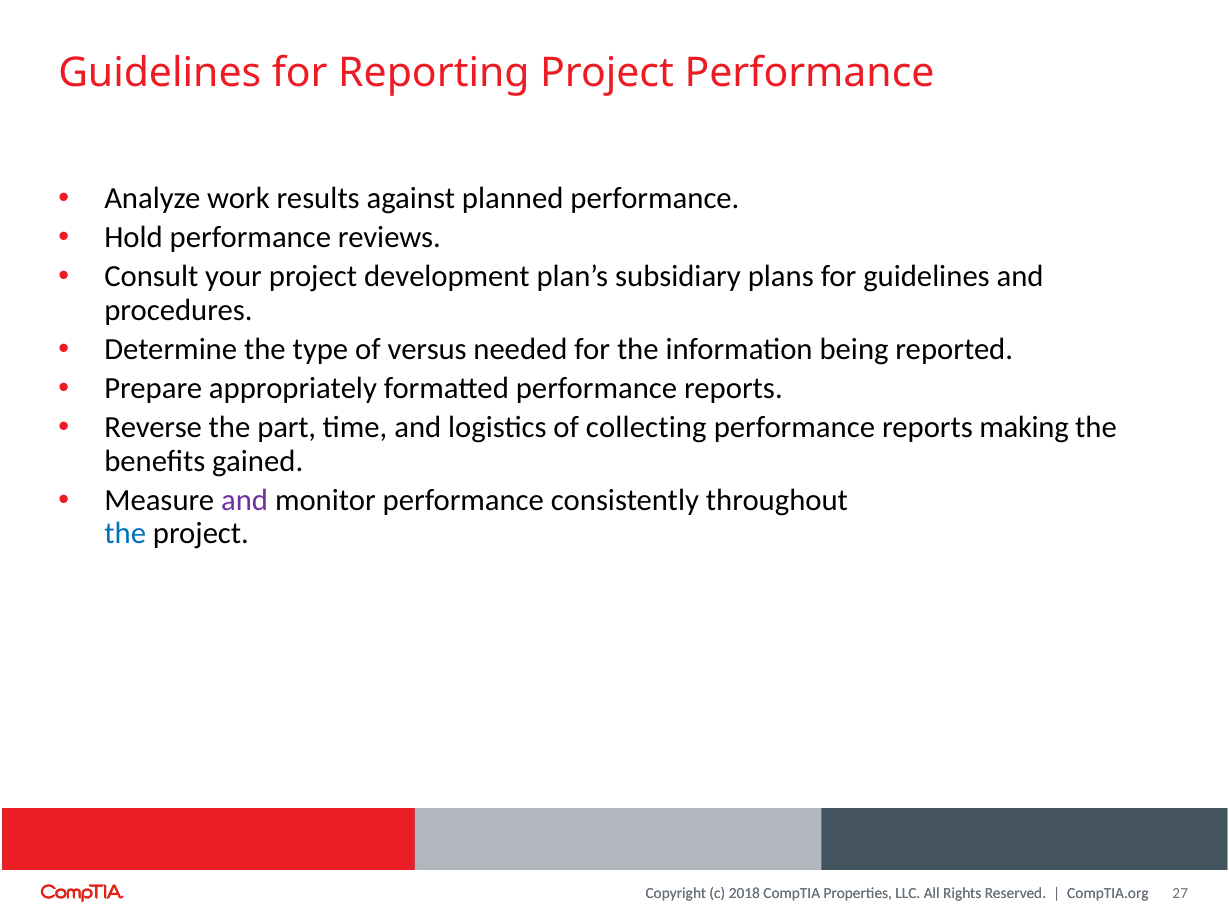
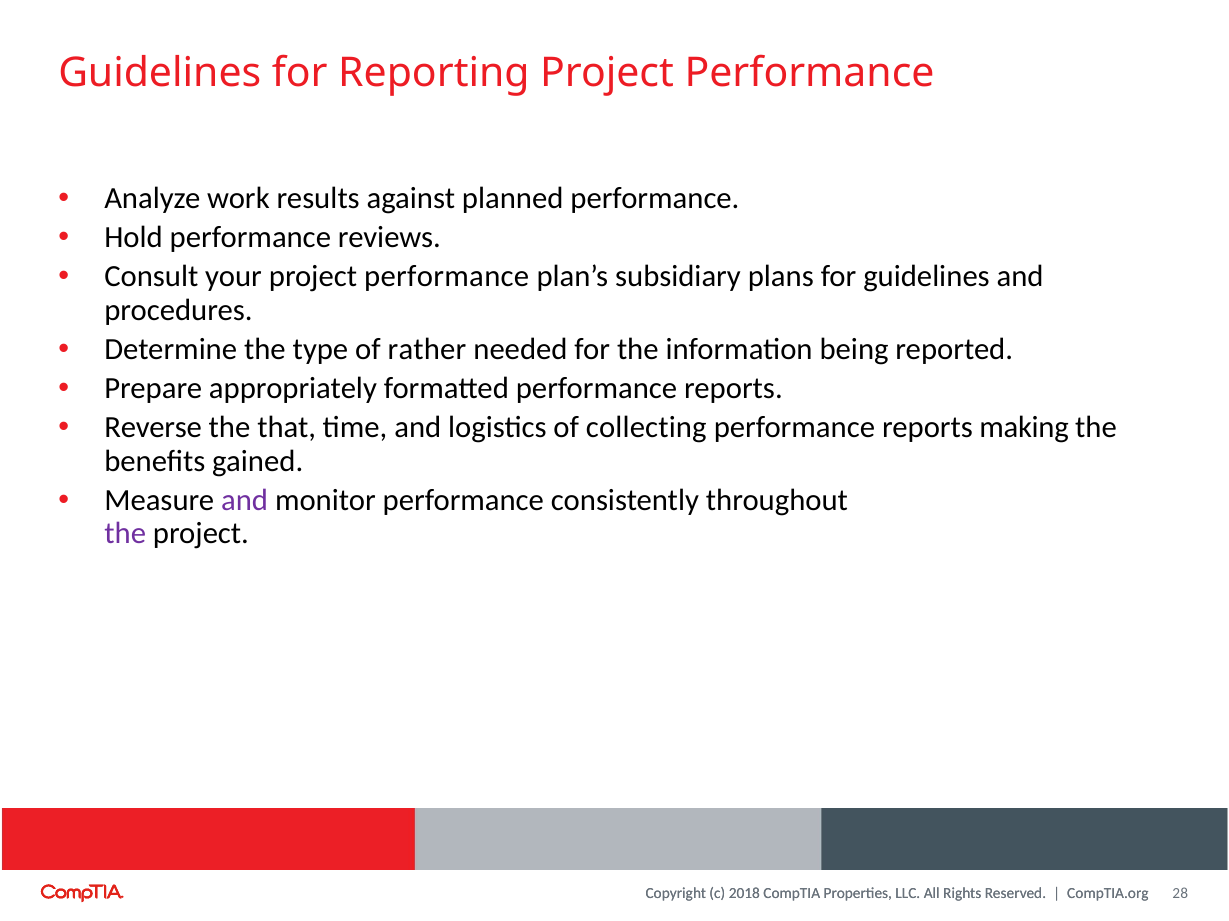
your project development: development -> performance (447, 277)
versus: versus -> rather (427, 349)
part: part -> that (287, 428)
the colour: blue -> purple (125, 534)
27: 27 -> 28 (1180, 894)
